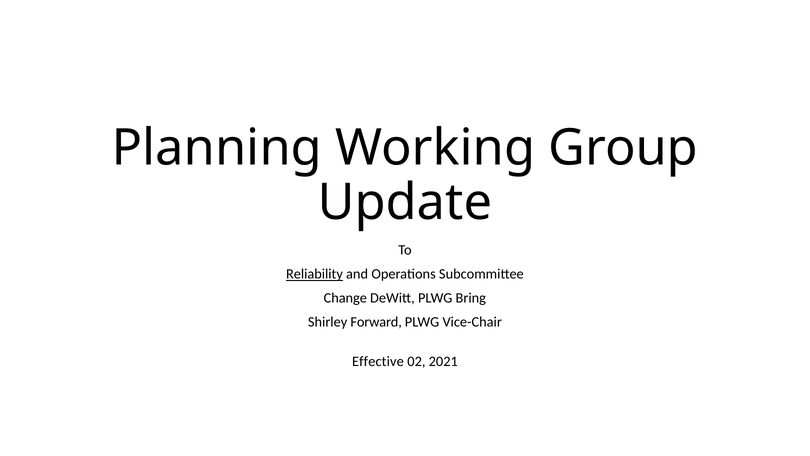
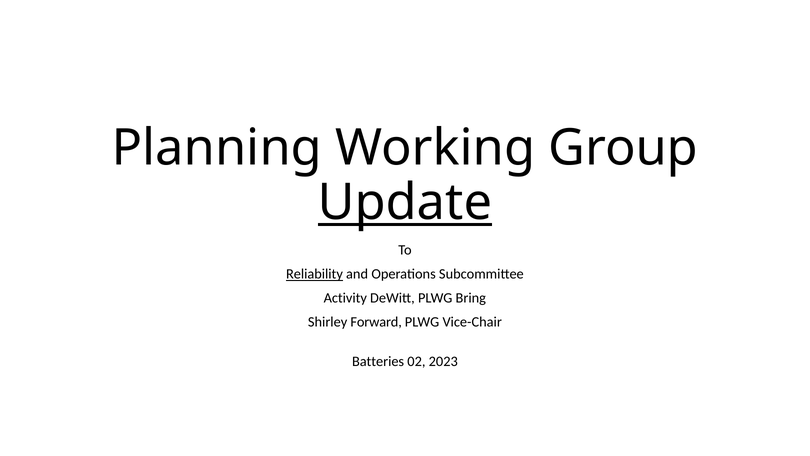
Update underline: none -> present (405, 202)
Change: Change -> Activity (345, 298)
Effective: Effective -> Batteries (378, 361)
2021: 2021 -> 2023 (443, 361)
